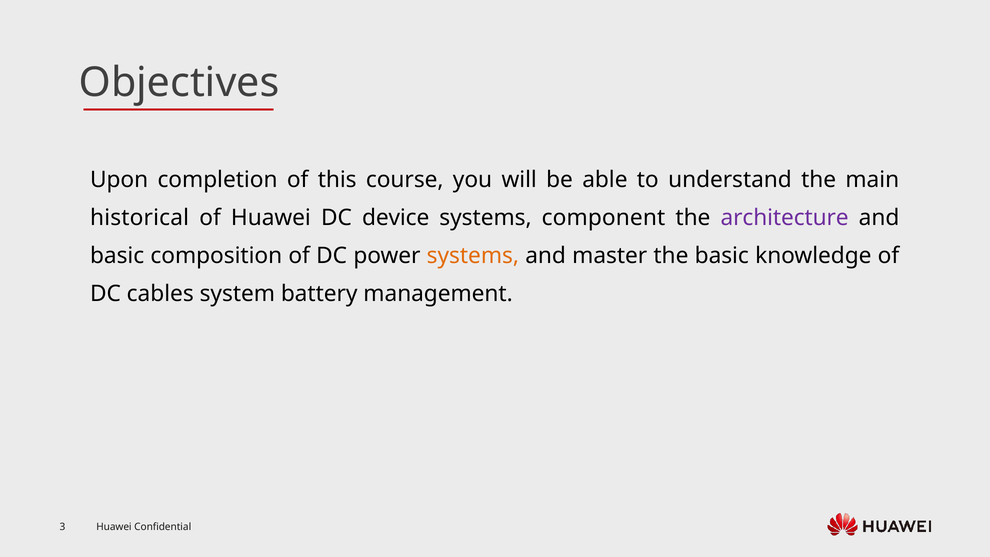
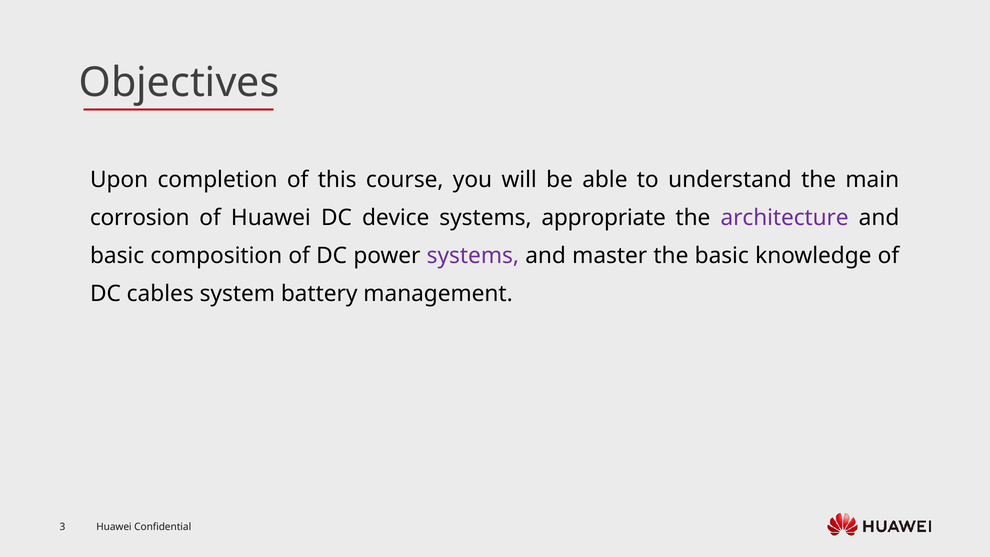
historical: historical -> corrosion (140, 218)
component: component -> appropriate (604, 218)
systems colour: orange -> purple (473, 256)
